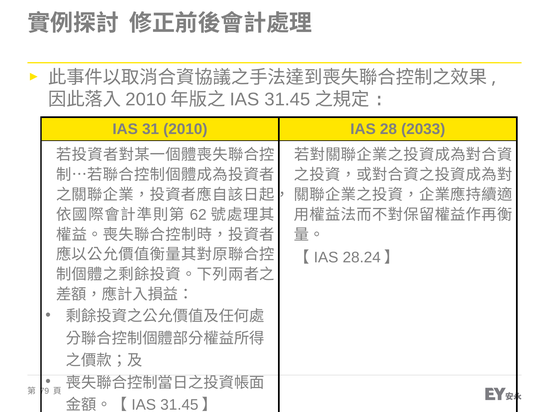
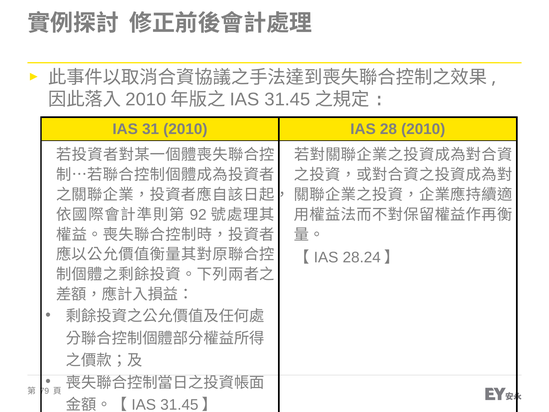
28 2033: 2033 -> 2010 (423, 129)
62: 62 -> 92 (198, 215)
